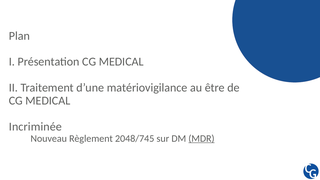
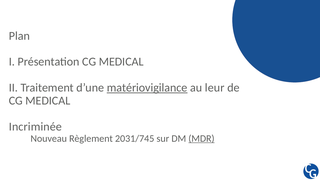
matériovigilance underline: none -> present (147, 88)
être: être -> leur (215, 88)
2048/745: 2048/745 -> 2031/745 (135, 138)
